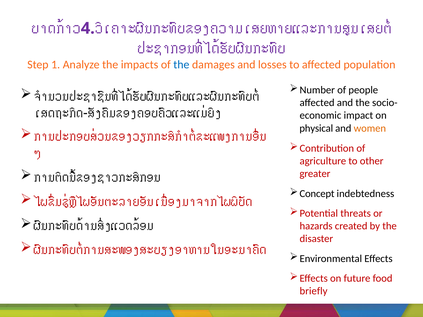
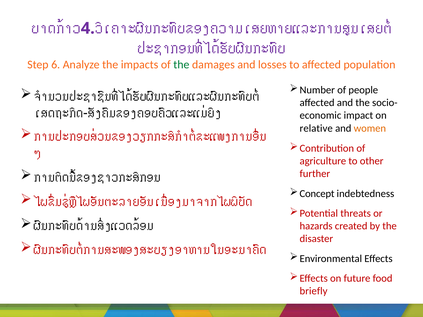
1: 1 -> 6 (56, 65)
the colour: blue -> green (181, 65)
physical: physical -> relative (316, 128)
greater: greater -> further (315, 174)
